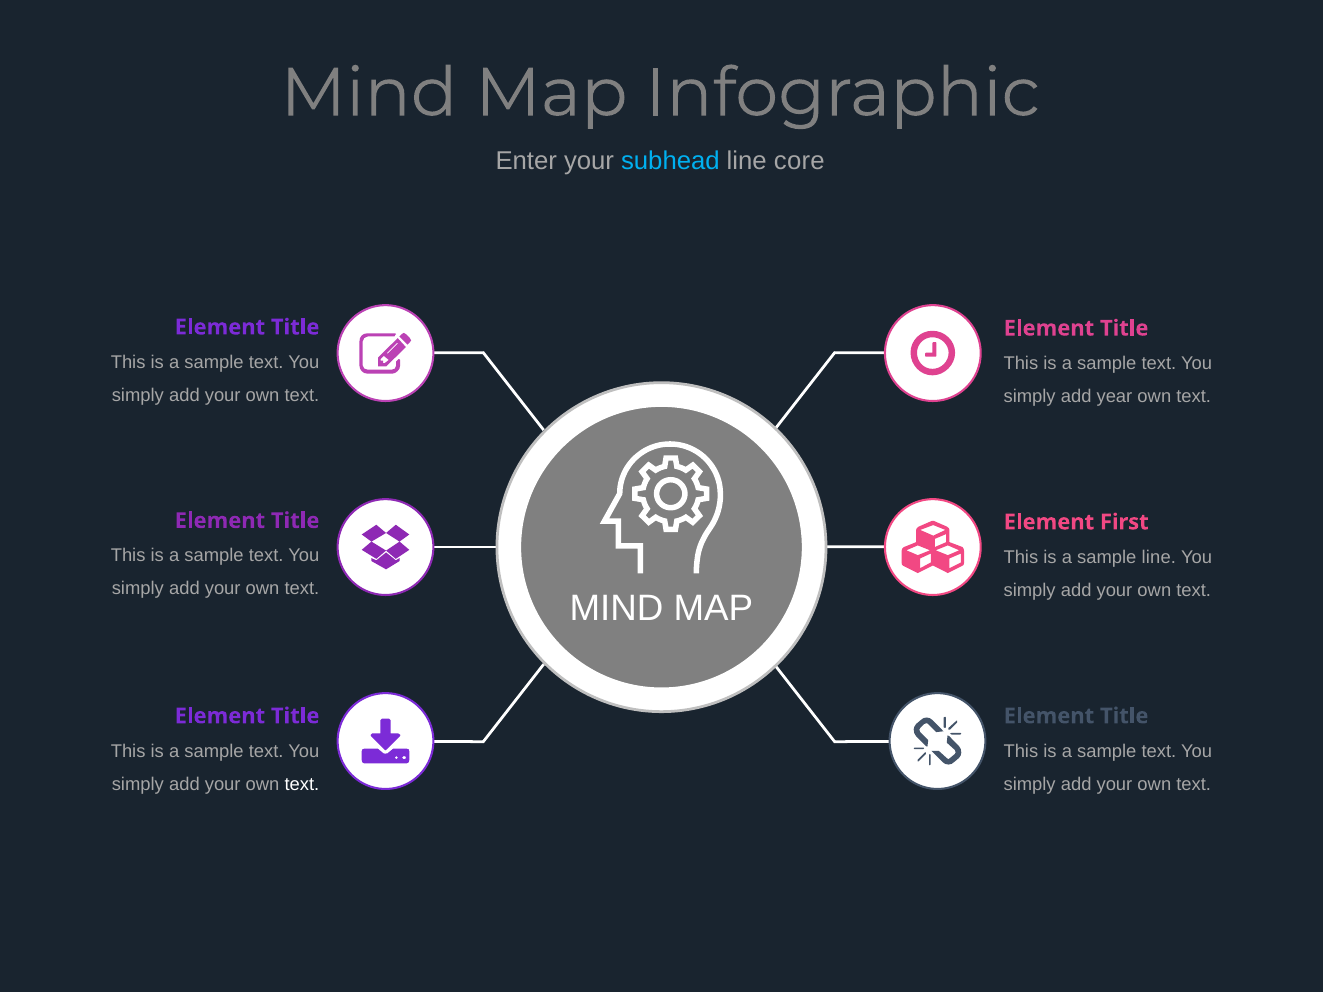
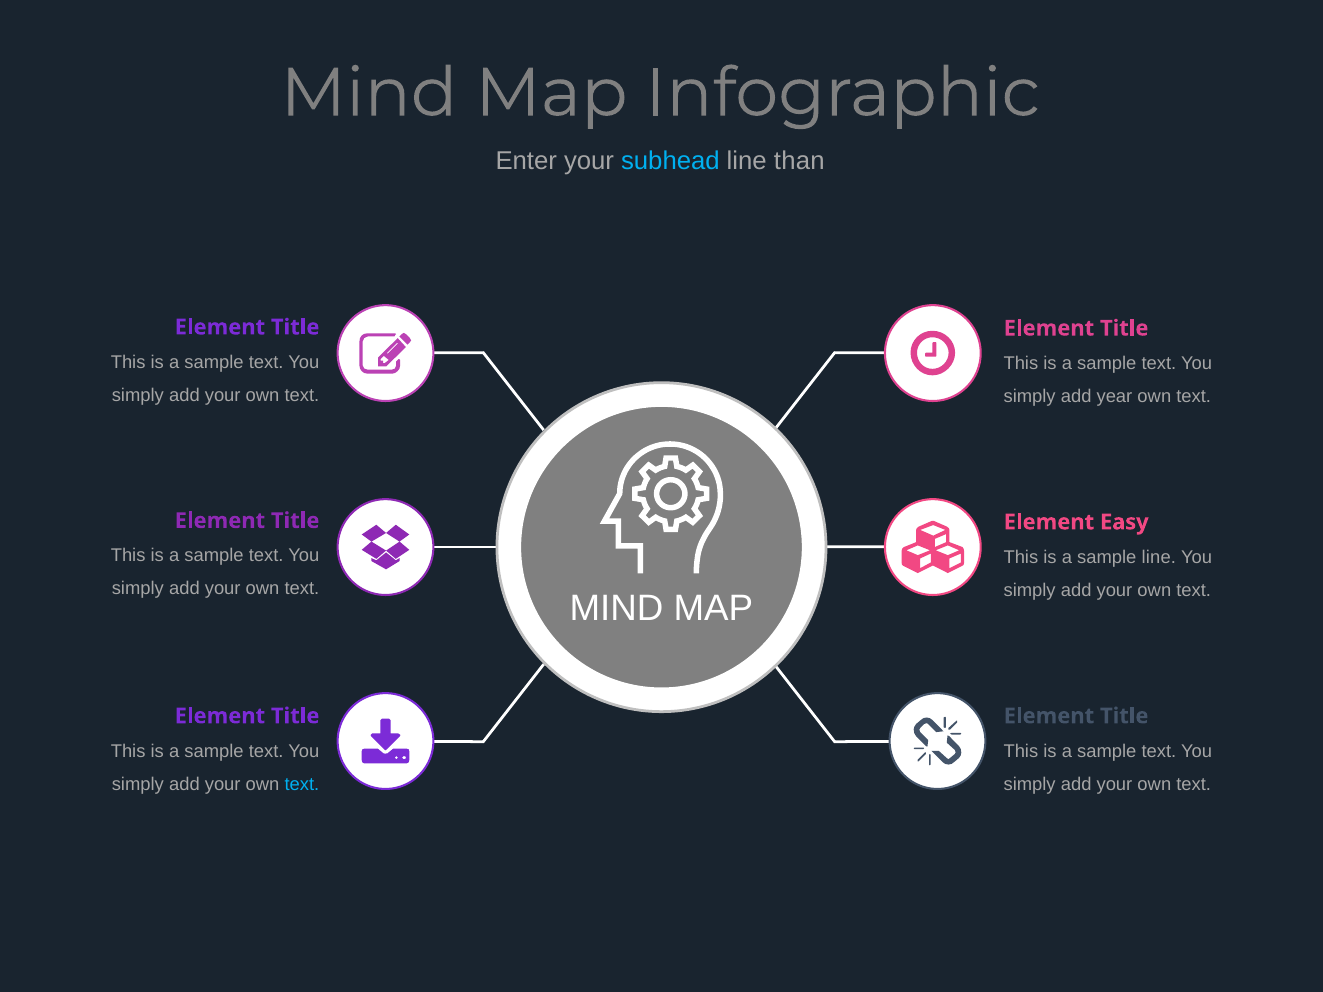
core: core -> than (799, 161)
First: First -> Easy (1124, 522)
text colour: white -> light blue (302, 784)
